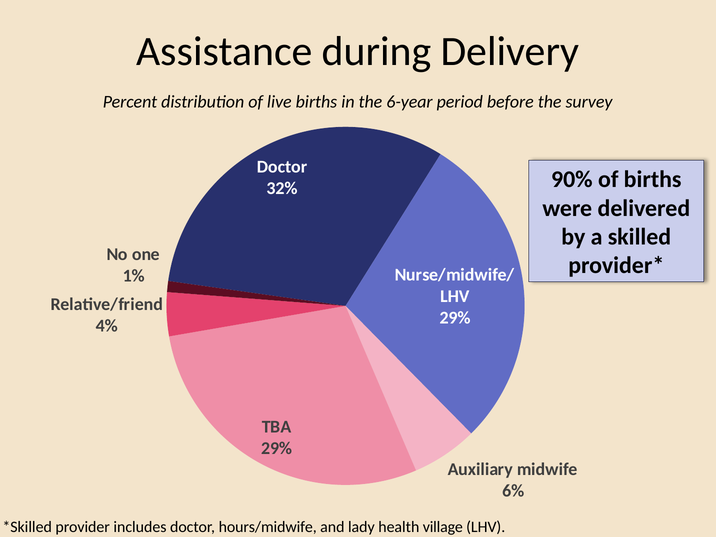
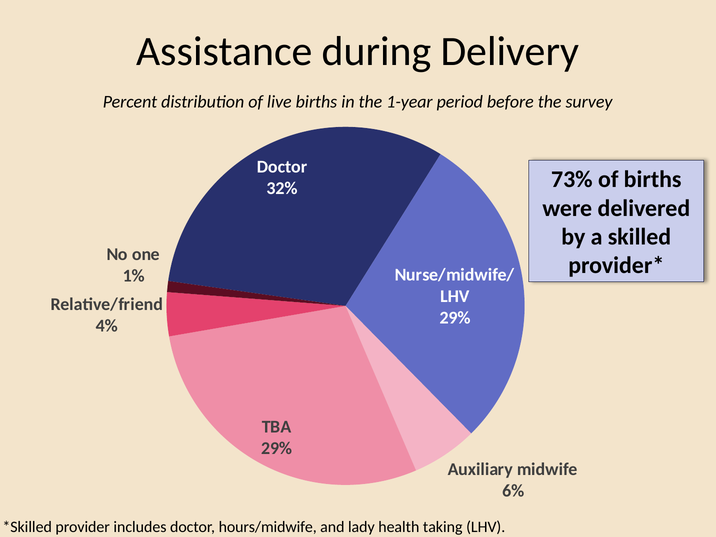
6-year: 6-year -> 1-year (409, 102)
90%: 90% -> 73% (572, 180)
village: village -> taking (443, 527)
